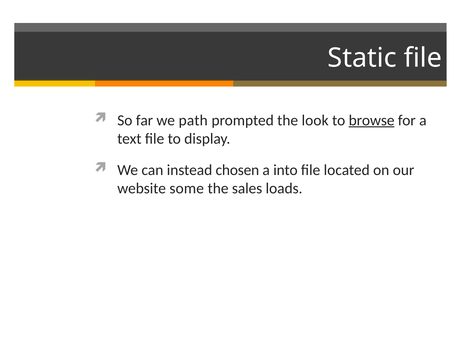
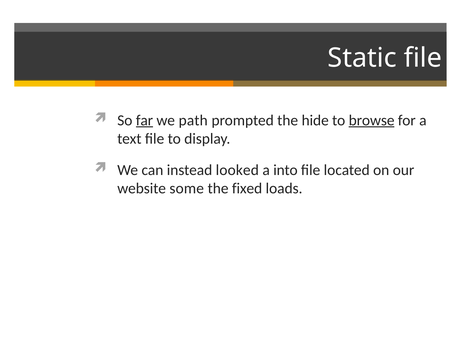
far underline: none -> present (144, 120)
look: look -> hide (315, 120)
chosen: chosen -> looked (237, 170)
sales: sales -> fixed (247, 188)
